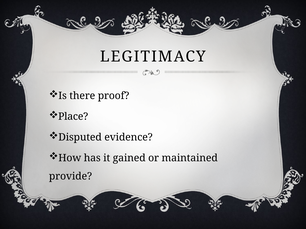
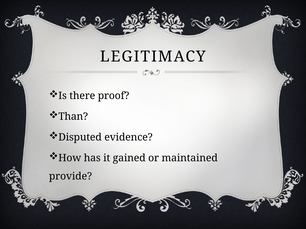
Place: Place -> Than (73, 117)
